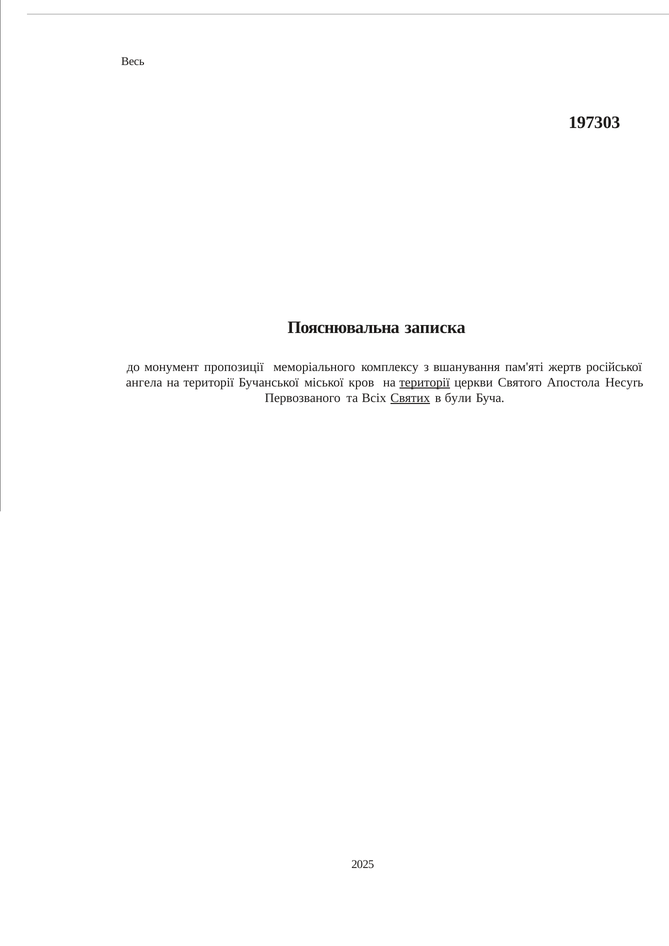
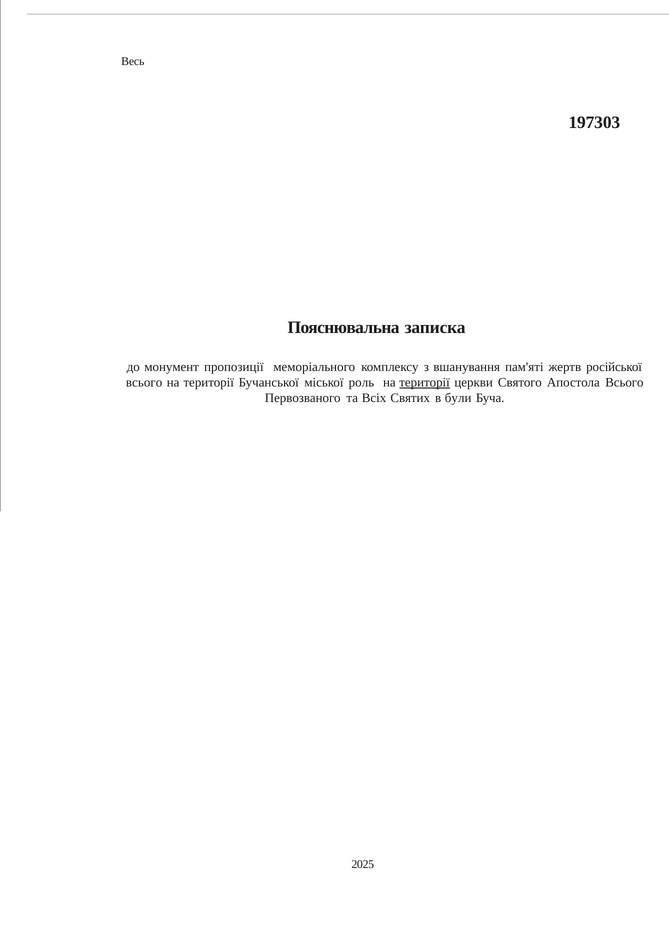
ангела: ангела -> всього (144, 383)
кров: кров -> роль (361, 383)
Апостола Несуrь: Несуrь -> Всього (624, 383)
Святих underline: present -> none (410, 398)
